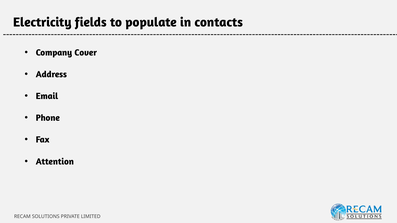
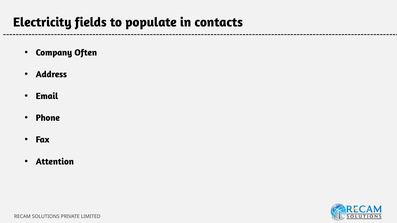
Cover: Cover -> Often (86, 53)
